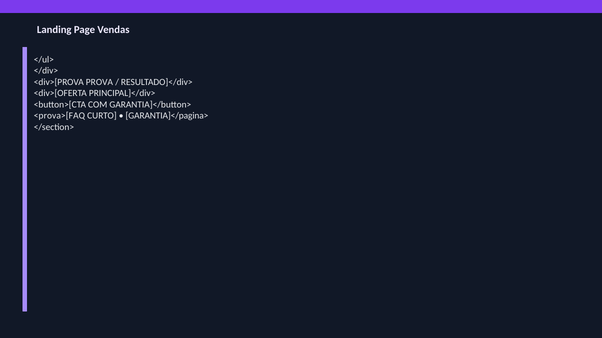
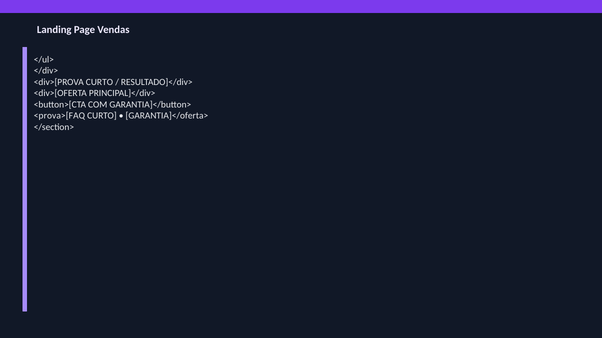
<div>[PROVA PROVA: PROVA -> CURTO (99, 82)
GARANTIA]</pagina>: GARANTIA]</pagina> -> GARANTIA]</oferta> (167, 116)
